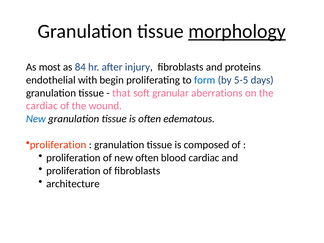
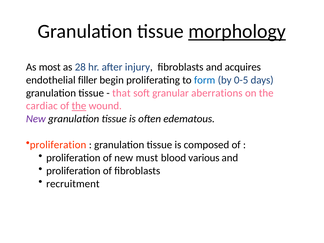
84: 84 -> 28 (80, 67)
proteins: proteins -> acquires (243, 67)
with: with -> filler (88, 80)
5-5: 5-5 -> 0-5 (241, 80)
the underline: none -> present (79, 106)
New colour: blue -> purple (36, 119)
new often: often -> must (147, 158)
blood cardiac: cardiac -> various (204, 158)
architecture: architecture -> recruitment (73, 184)
